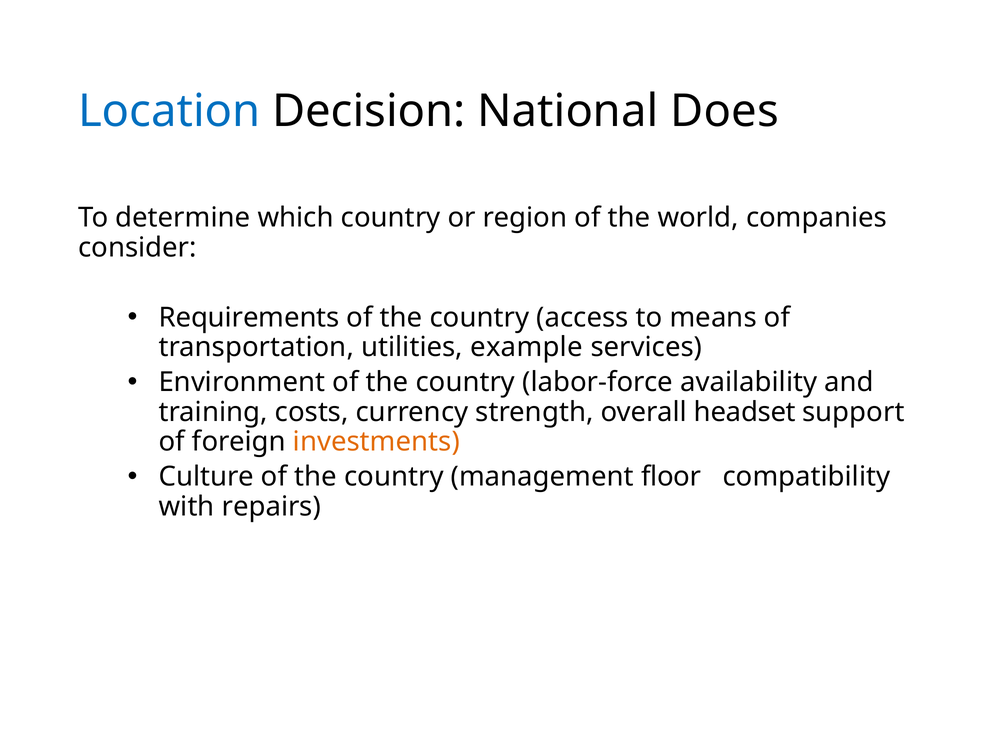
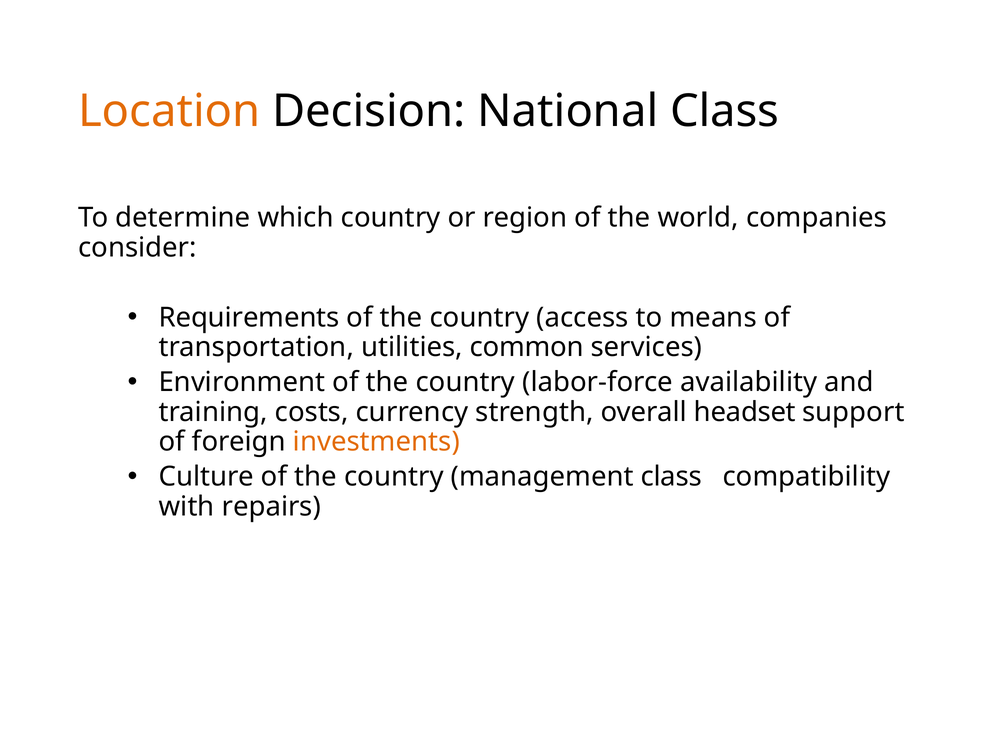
Location colour: blue -> orange (169, 111)
National Does: Does -> Class (725, 111)
example: example -> common (527, 347)
management floor: floor -> class (671, 477)
